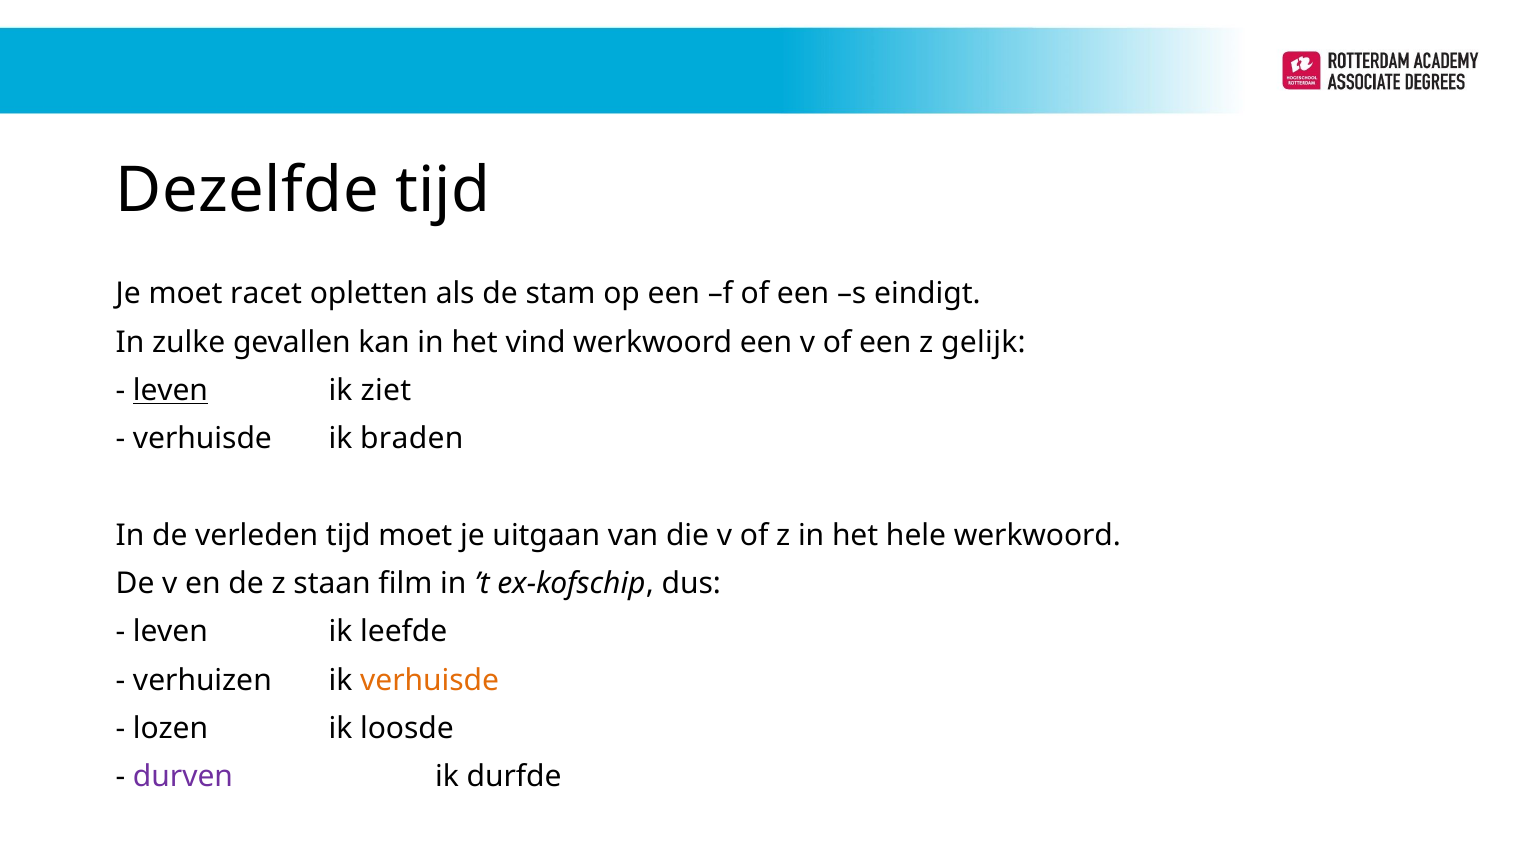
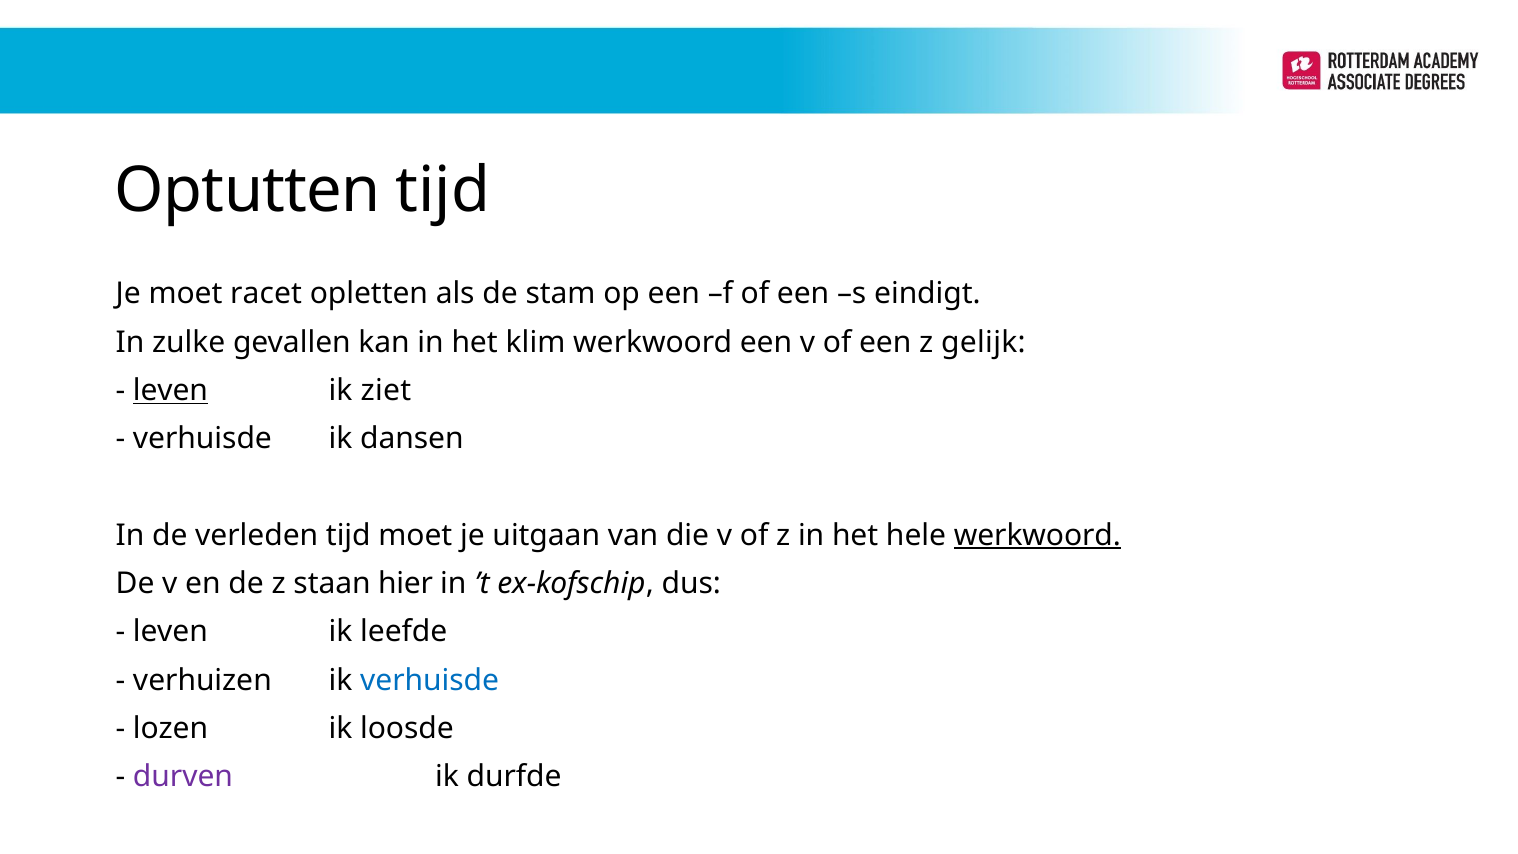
Dezelfde: Dezelfde -> Optutten (248, 191)
vind: vind -> klim (536, 342)
braden: braden -> dansen (412, 439)
werkwoord underline: none -> present (1037, 535)
film: film -> hier (406, 584)
verhuisde colour: orange -> blue (430, 680)
